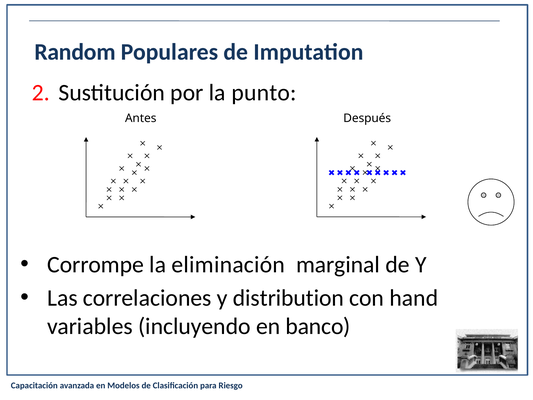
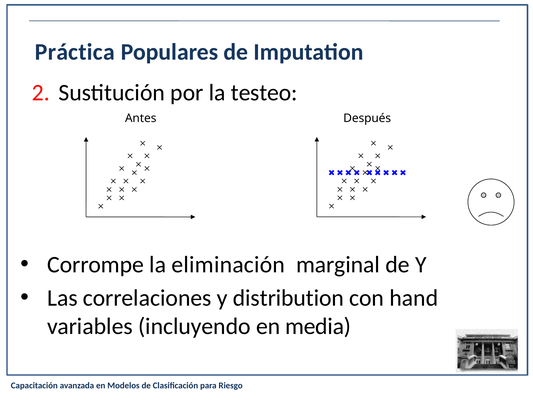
Random: Random -> Práctica (75, 52)
punto: punto -> testeo (264, 92)
banco: banco -> media (318, 326)
